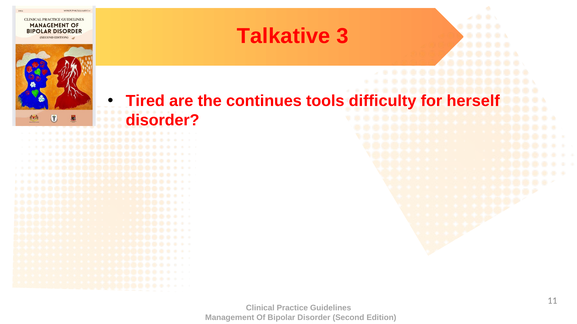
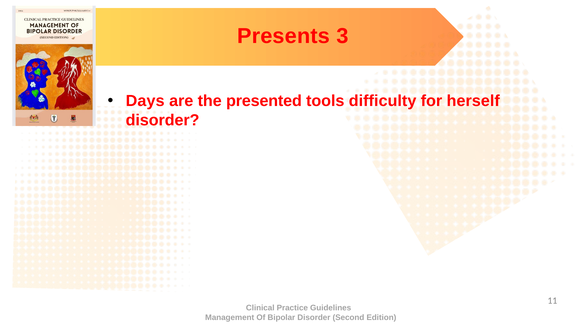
Talkative: Talkative -> Presents (284, 36)
Tired: Tired -> Days (145, 101)
continues: continues -> presented (264, 101)
